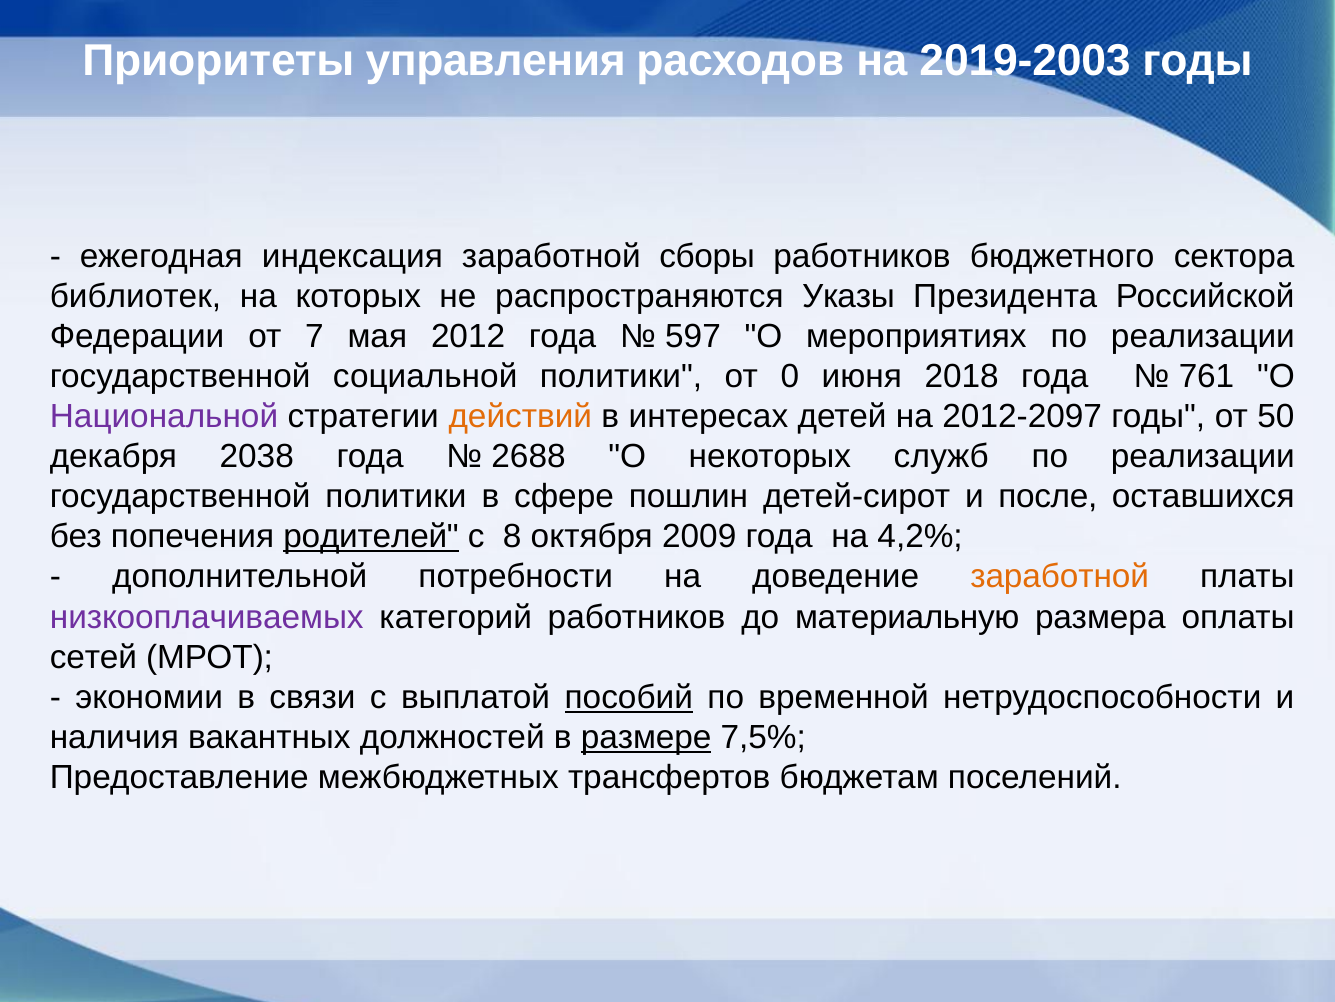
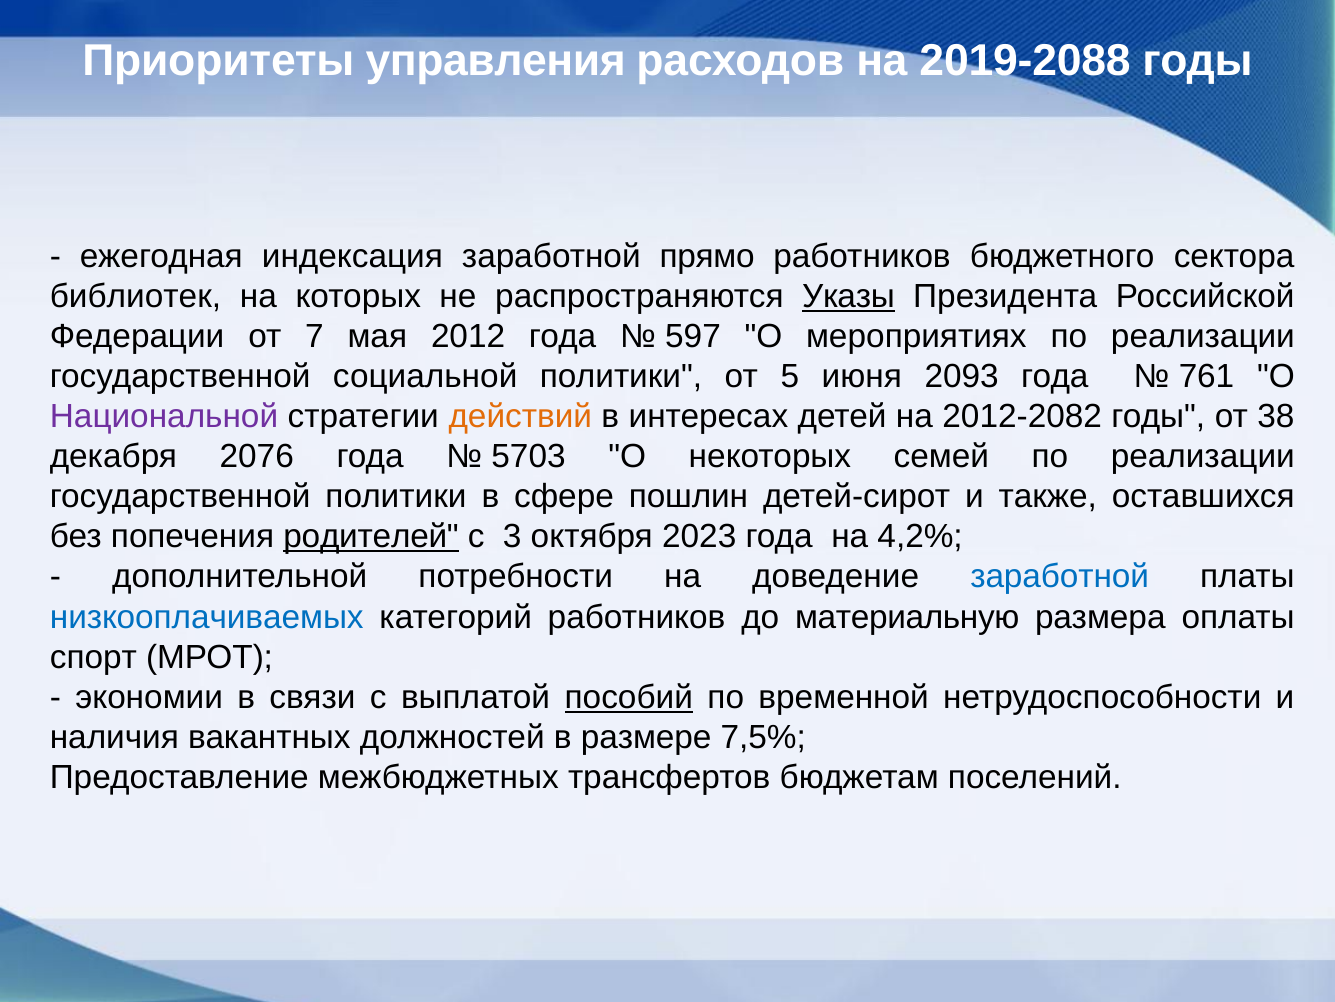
2019-2003: 2019-2003 -> 2019-2088 (1025, 61)
сборы: сборы -> прямо (707, 256)
Указы underline: none -> present (848, 296)
0: 0 -> 5 (790, 376)
2018: 2018 -> 2093 (962, 376)
2012-2097: 2012-2097 -> 2012-2082 (1022, 416)
50: 50 -> 38 (1276, 416)
2038: 2038 -> 2076 (257, 456)
2688: 2688 -> 5703 (529, 456)
служб: служб -> семей (941, 456)
после: после -> также (1048, 496)
8: 8 -> 3 (512, 536)
2009: 2009 -> 2023 (699, 536)
заработной colour: orange -> blue (1060, 577)
низкооплачиваемых colour: purple -> blue (207, 617)
сетей: сетей -> спорт (93, 657)
размере underline: present -> none (646, 737)
